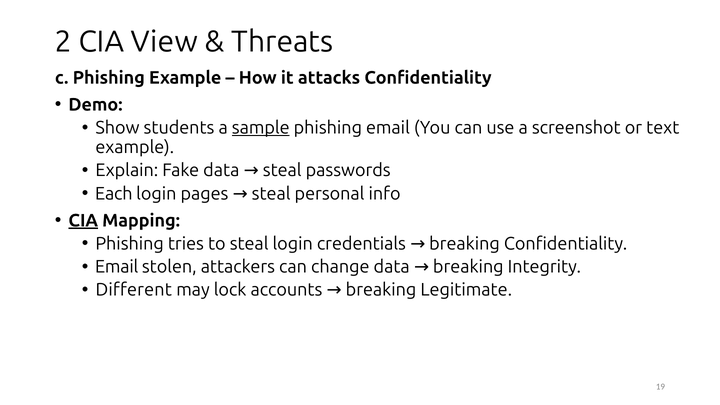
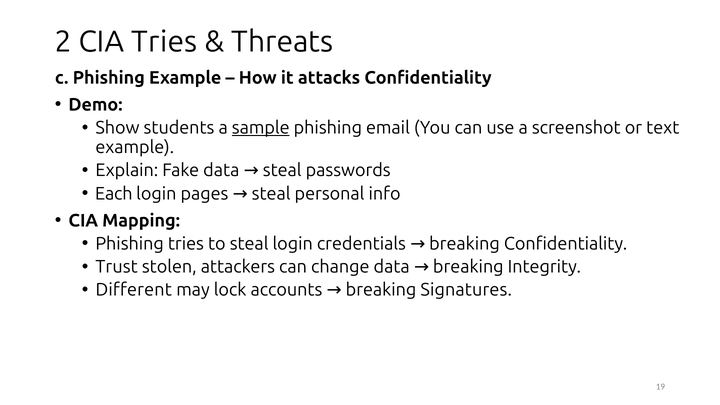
CIA View: View -> Tries (164, 42)
CIA underline: present -> none (83, 221)
Email: Email -> Trust (117, 267)
Legitimate: Legitimate -> Signatures (466, 290)
